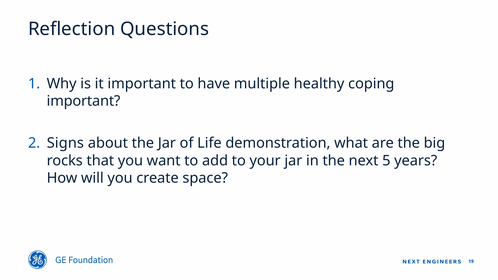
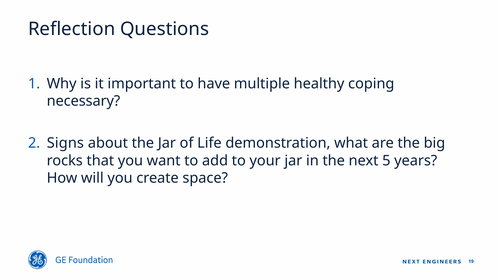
important: important -> necessary (83, 101)
